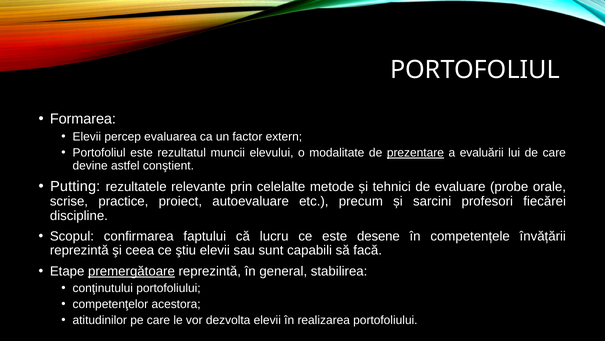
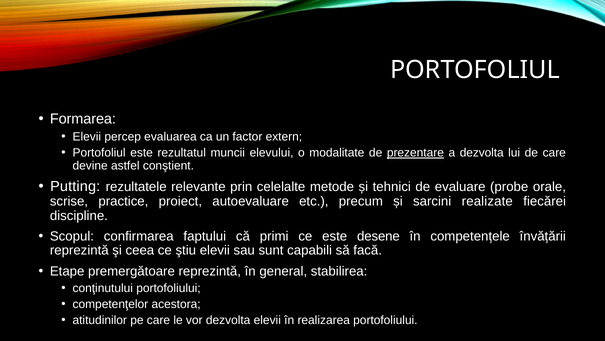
a evaluării: evaluării -> dezvolta (482, 152)
profesori: profesori -> realizate (487, 201)
lucru: lucru -> primi (274, 236)
premergătoare underline: present -> none (131, 271)
